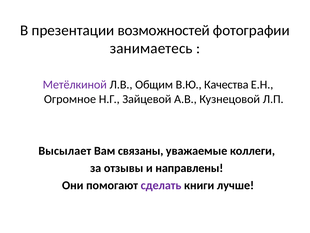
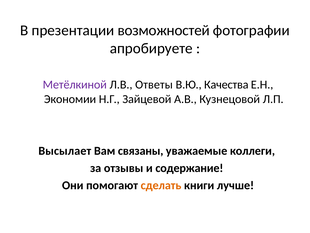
занимаетесь: занимаетесь -> апробируете (151, 48)
Общим: Общим -> Ответы (154, 84)
Огромное: Огромное -> Экономии (70, 99)
направлены: направлены -> содержание (189, 168)
сделать colour: purple -> orange (161, 185)
